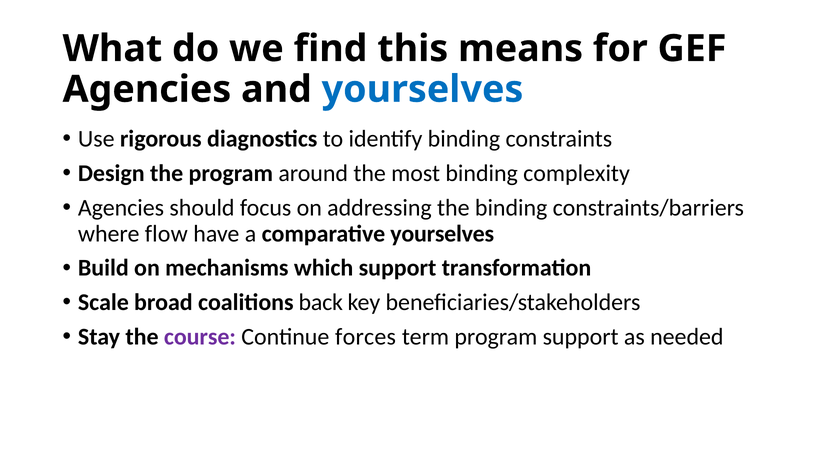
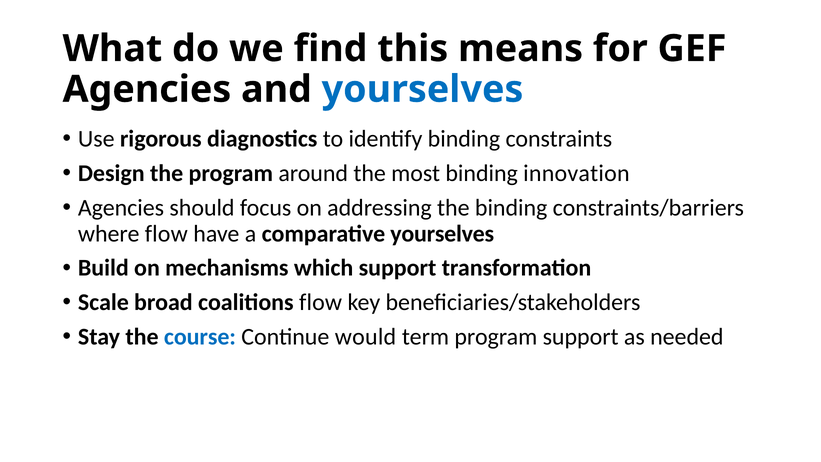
complexity: complexity -> innovation (576, 173)
coalitions back: back -> flow (321, 302)
course colour: purple -> blue (200, 337)
forces: forces -> would (366, 337)
